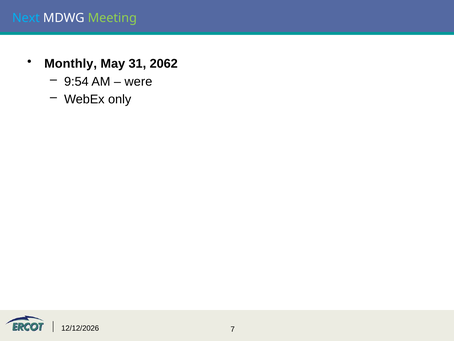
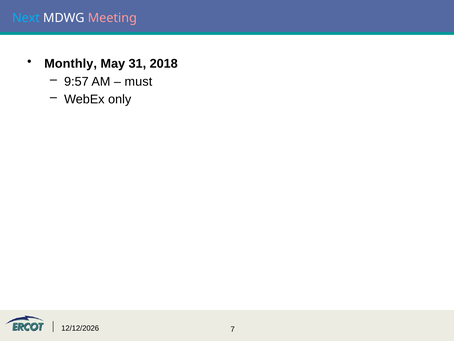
Meeting colour: light green -> pink (112, 18)
2062: 2062 -> 2018 (164, 64)
9:54: 9:54 -> 9:57 (76, 81)
were: were -> must (138, 81)
